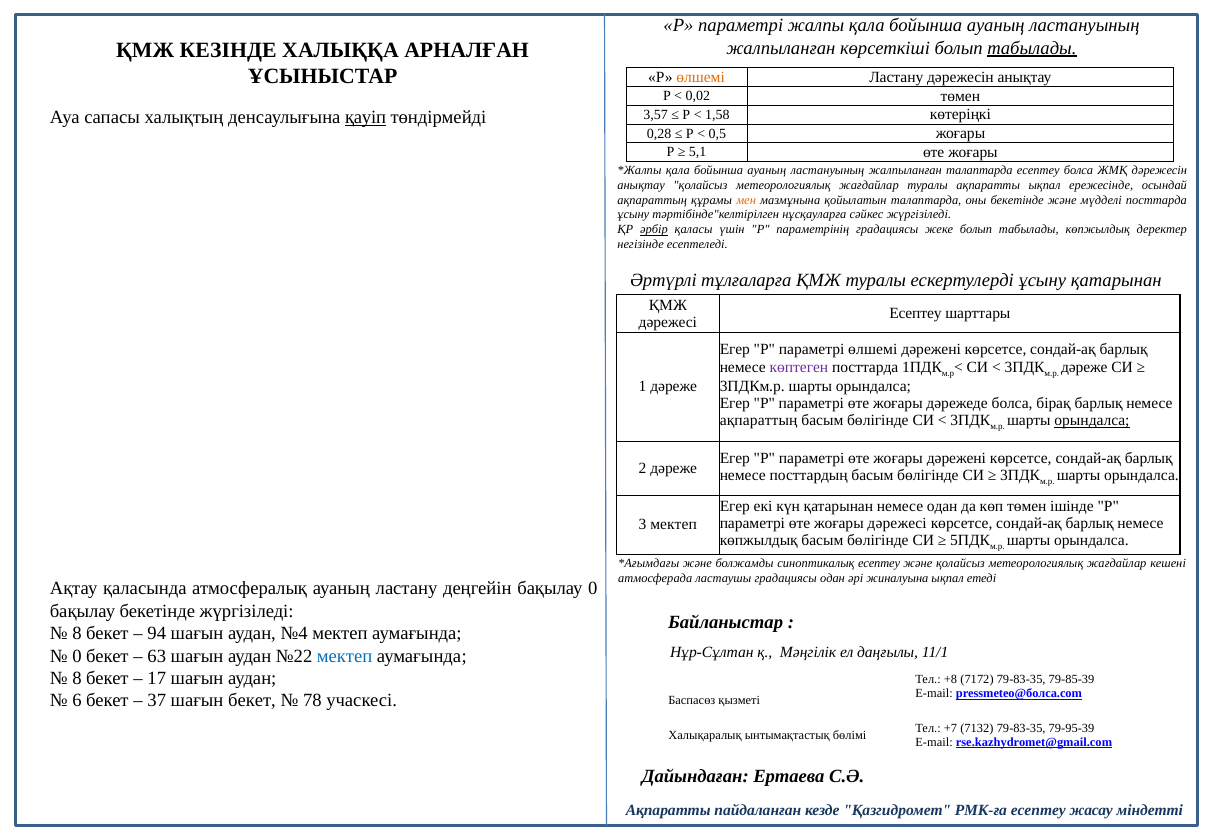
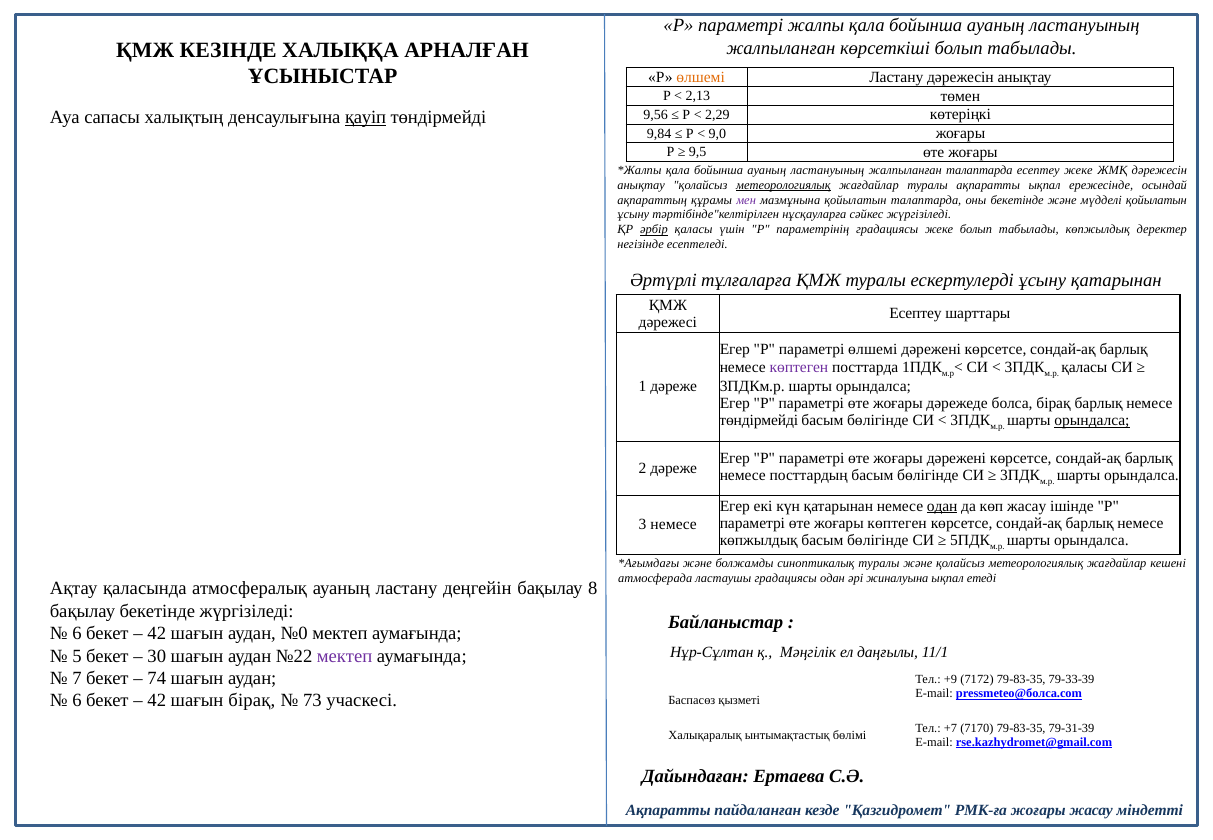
табылады underline: present -> none (1032, 48)
0,02: 0,02 -> 2,13 (698, 96)
3,57: 3,57 -> 9,56 (656, 115)
1,58: 1,58 -> 2,29 (717, 115)
0,28: 0,28 -> 9,84 (659, 133)
0,5: 0,5 -> 9,0 (717, 133)
5,1: 5,1 -> 9,5 (698, 152)
есептеу болса: болса -> жеке (1078, 170)
метеорологиялық underline: none -> present (783, 185)
мен colour: orange -> purple (746, 200)
мүдделі посттарда: посттарда -> қойылатын (1156, 200)
дәреже: дәреже -> қаласы (1084, 367)
ақпараттың: ақпараттың -> төндірмейді (759, 421)
одан underline: none -> present (942, 506)
көп төмен: төмен -> жасау (1027, 506)
жоғары дәрежесі: дәрежесі -> көптеген (897, 523)
3 мектеп: мектеп -> немесе (674, 525)
синоптикалық есептеу: есептеу -> туралы (879, 563)
бақылау 0: 0 -> 8 (593, 589)
8: 8 -> 6 (77, 633)
94: 94 -> 42 (157, 633)
№4: №4 -> №0 (294, 633)
0: 0 -> 5 (77, 656)
63: 63 -> 30 (157, 656)
мектеп colour: blue -> purple (345, 656)
8: 8 -> 7 (77, 678)
17: 17 -> 74 (157, 678)
+8: +8 -> +9 (951, 679)
79-85-39: 79-85-39 -> 79-33-39 (1072, 679)
37: 37 -> 42 (157, 700)
шағын бекет: бекет -> бірақ (252, 700)
78: 78 -> 73 (312, 700)
7132: 7132 -> 7170 (977, 728)
79-95-39: 79-95-39 -> 79-31-39 (1072, 728)
РМК-ға есептеу: есептеу -> жоғары (1038, 810)
